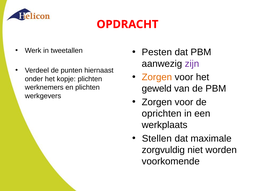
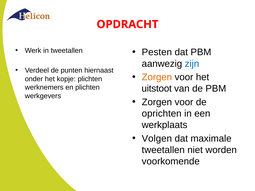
zijn colour: purple -> blue (192, 64)
geweld: geweld -> uitstoot (157, 89)
Stellen: Stellen -> Volgen (157, 139)
zorgvuldig: zorgvuldig -> tweetallen (163, 150)
